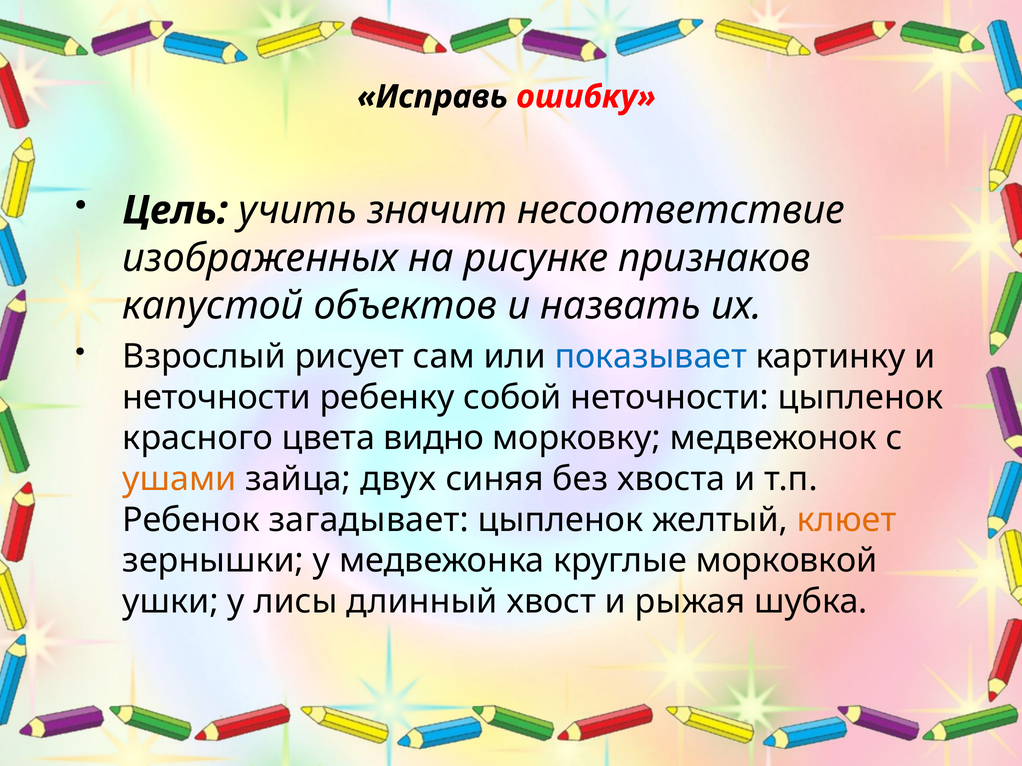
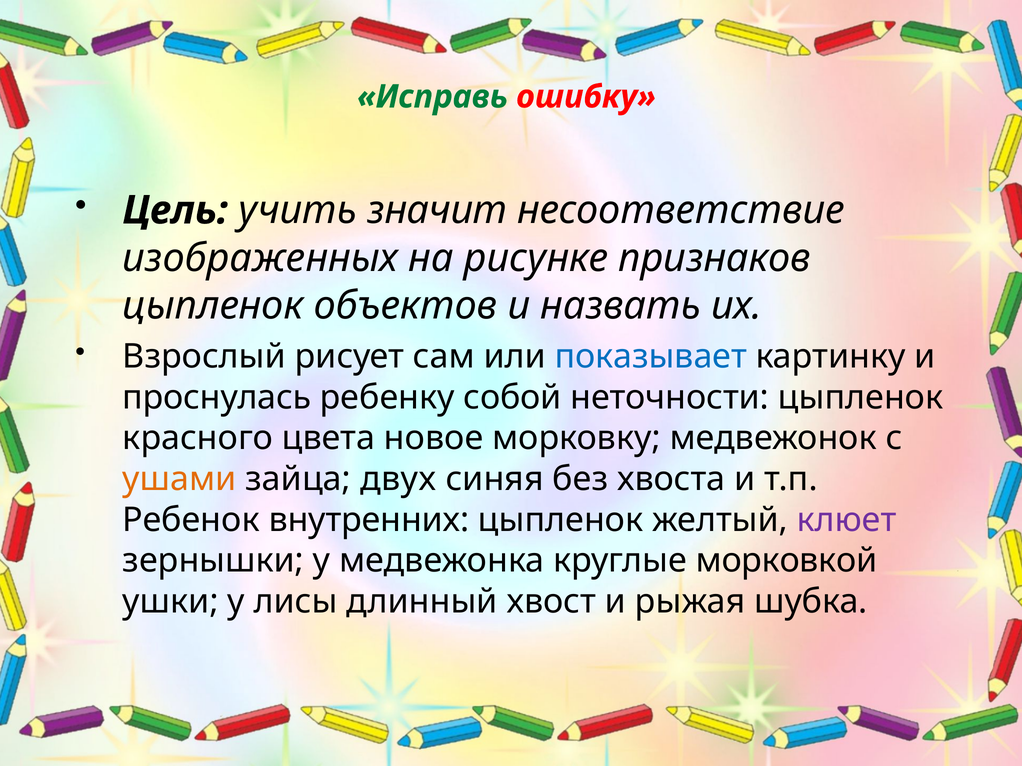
Исправь colour: black -> green (432, 97)
капустой: капустой -> цыпленок (213, 306)
неточности: неточности -> проснулась (217, 398)
видно: видно -> новое (434, 438)
загадывает: загадывает -> внутренних (369, 520)
клюет colour: orange -> purple (847, 520)
